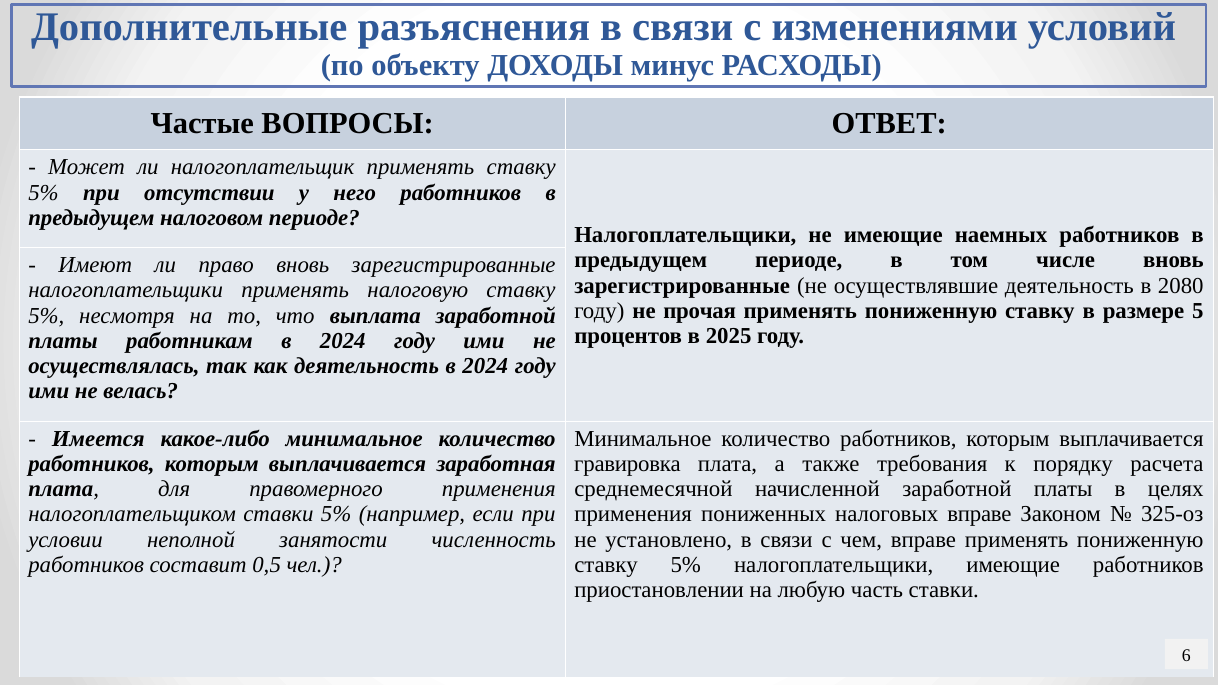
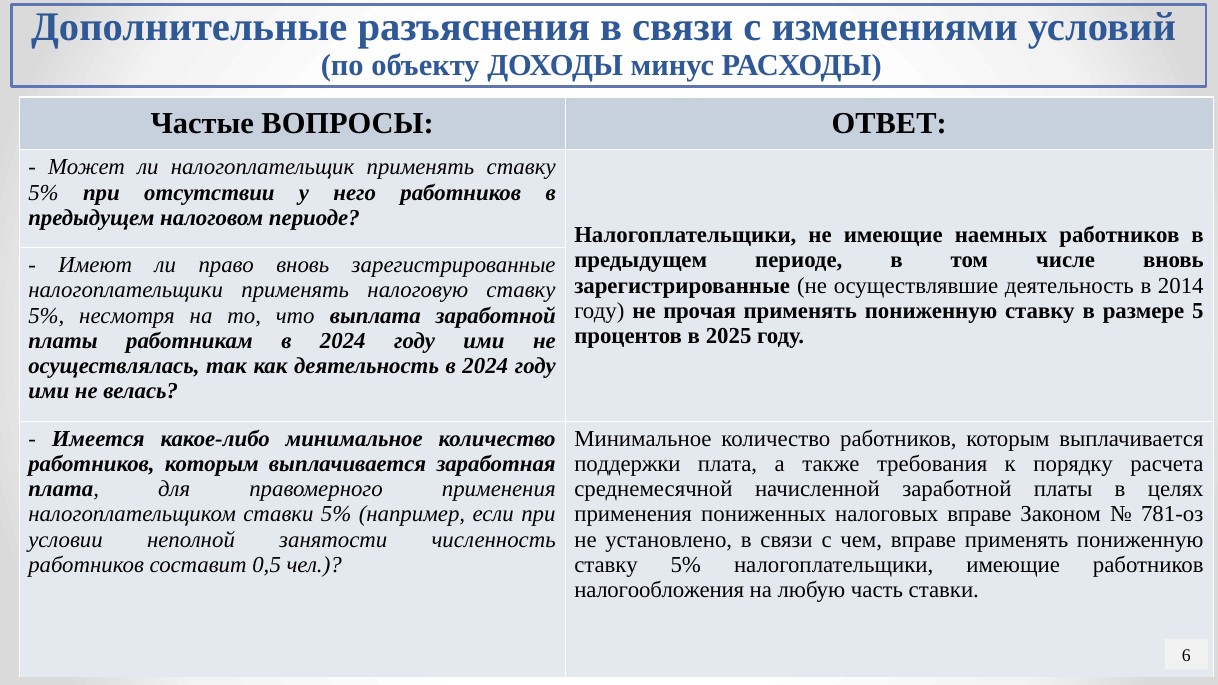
2080: 2080 -> 2014 (1181, 286)
гравировка: гравировка -> поддержки (627, 464)
325-оз: 325-оз -> 781-оз (1172, 514)
приостановлении: приостановлении -> налогообложения (659, 590)
